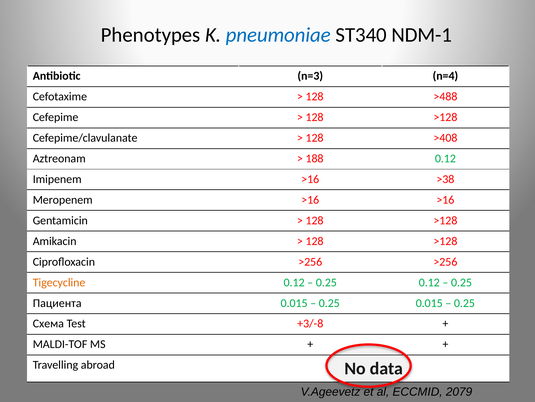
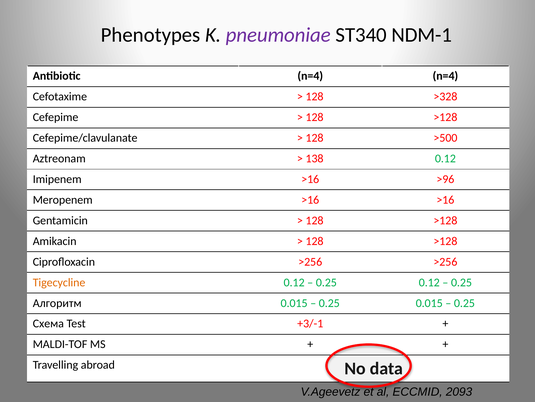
pneumoniae colour: blue -> purple (278, 35)
Antibiotic n=3: n=3 -> n=4 (310, 76)
>488: >488 -> >328 (445, 97)
>408: >408 -> >500 (445, 138)
188: 188 -> 138 (315, 158)
>38: >38 -> >96 (445, 179)
Пациента: Пациента -> Алгоритм (57, 303)
+3/-8: +3/-8 -> +3/-1 (310, 323)
2079: 2079 -> 2093 (459, 391)
